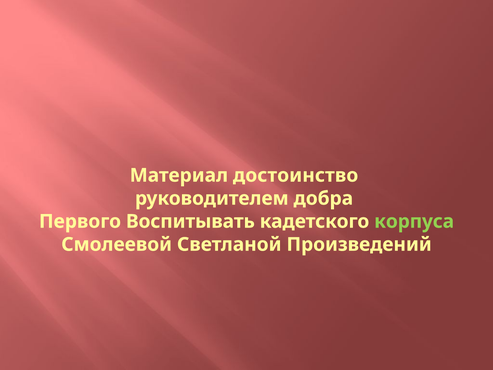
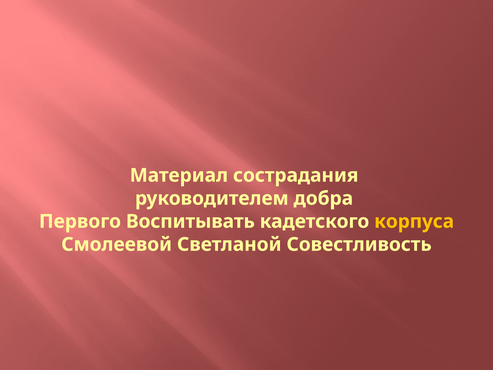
достоинство: достоинство -> сострадания (296, 175)
корпуса colour: light green -> yellow (414, 221)
Произведений: Произведений -> Совестливость (359, 244)
